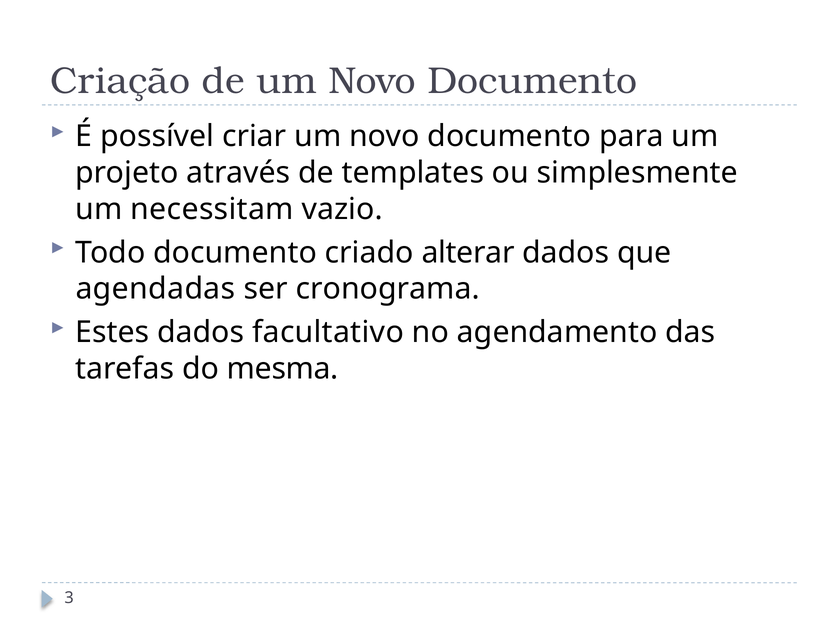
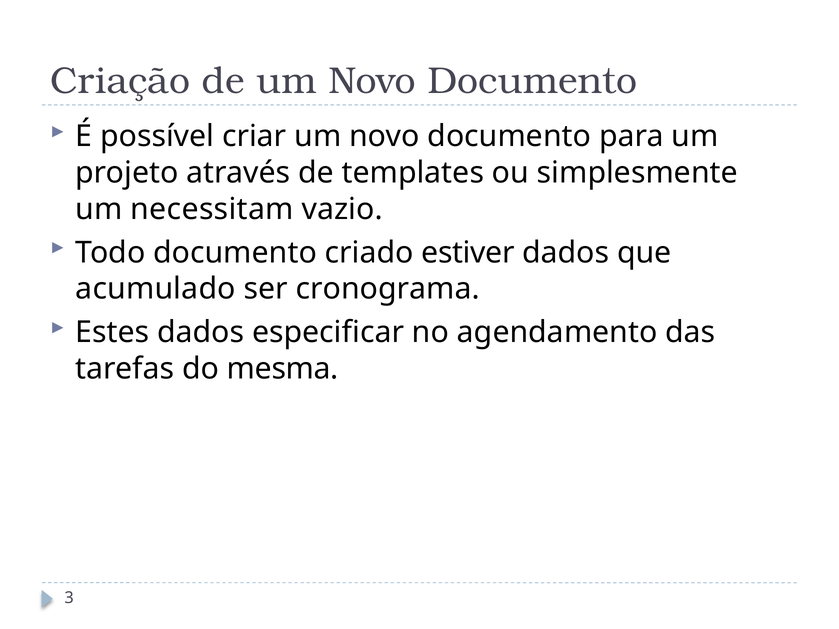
alterar: alterar -> estiver (468, 253)
agendadas: agendadas -> acumulado (156, 289)
facultativo: facultativo -> especificar (328, 333)
